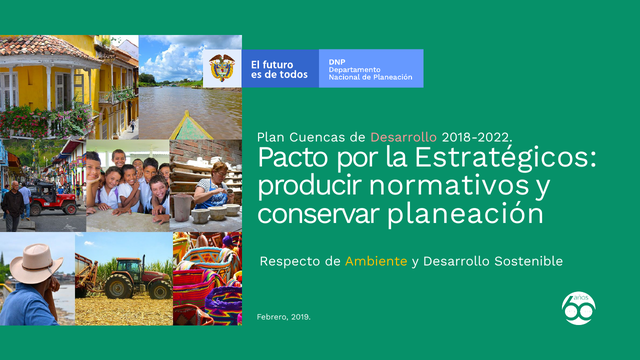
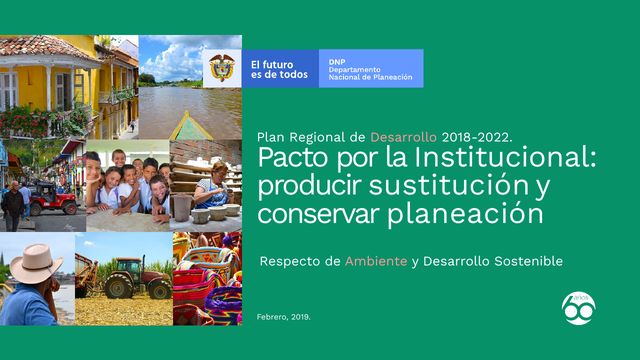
Cuencas: Cuencas -> Regional (317, 137)
Estratégicos: Estratégicos -> Institucional (506, 157)
normativos: normativos -> sustitución (449, 185)
Ambiente colour: yellow -> pink (376, 261)
